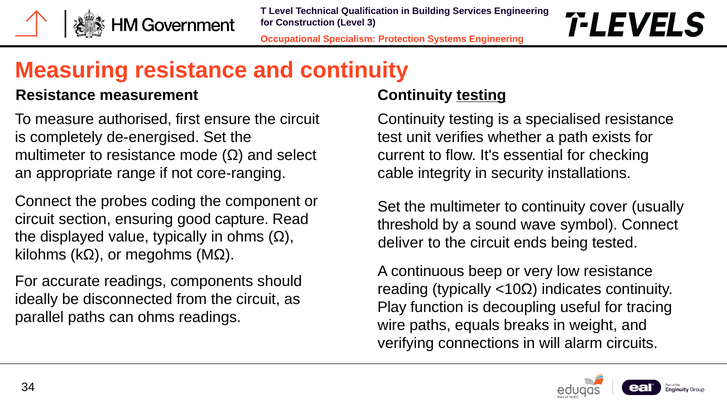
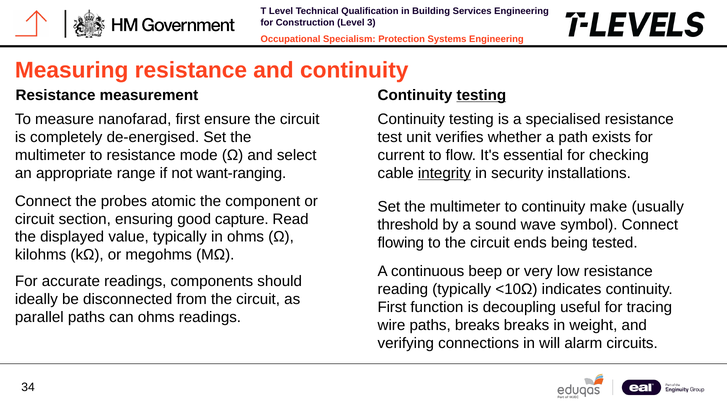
authorised: authorised -> nanofarad (135, 119)
core-ranging: core-ranging -> want-ranging (241, 173)
integrity underline: none -> present (444, 173)
coding: coding -> atomic (174, 201)
cover: cover -> make (608, 207)
deliver: deliver -> flowing (401, 243)
Play: Play -> First (392, 307)
paths equals: equals -> breaks (477, 325)
